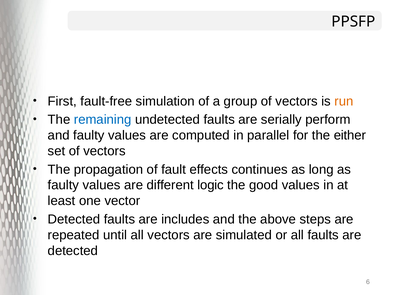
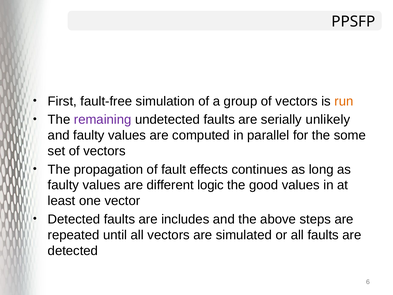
remaining colour: blue -> purple (103, 120)
perform: perform -> unlikely (328, 120)
either: either -> some (350, 135)
